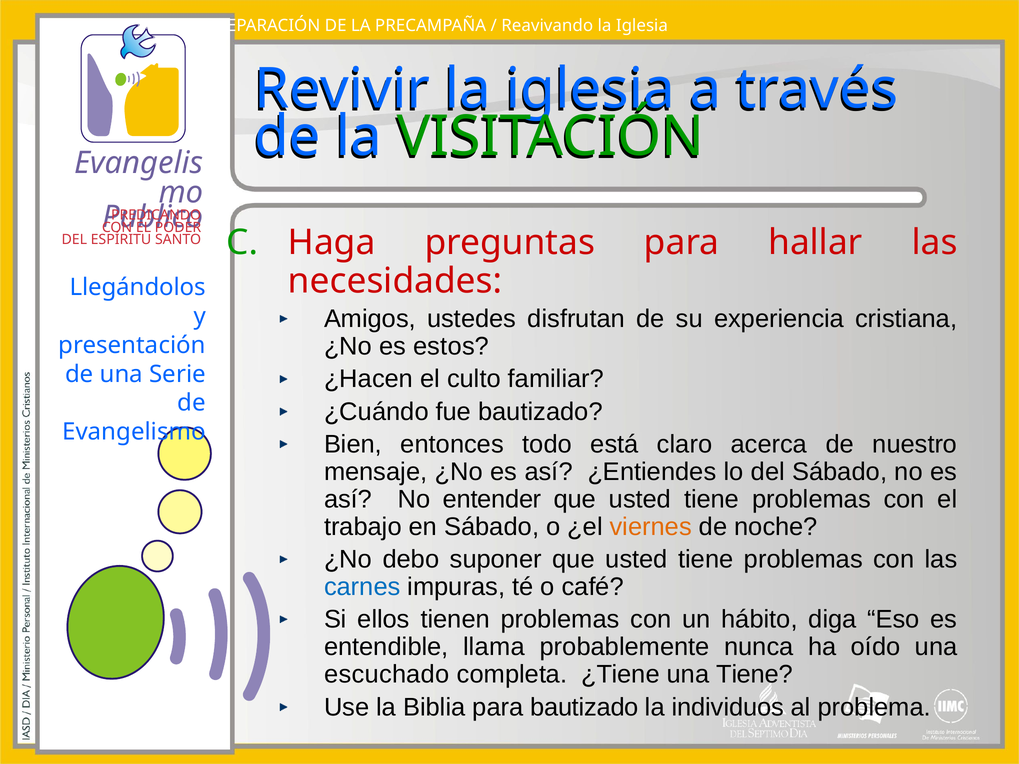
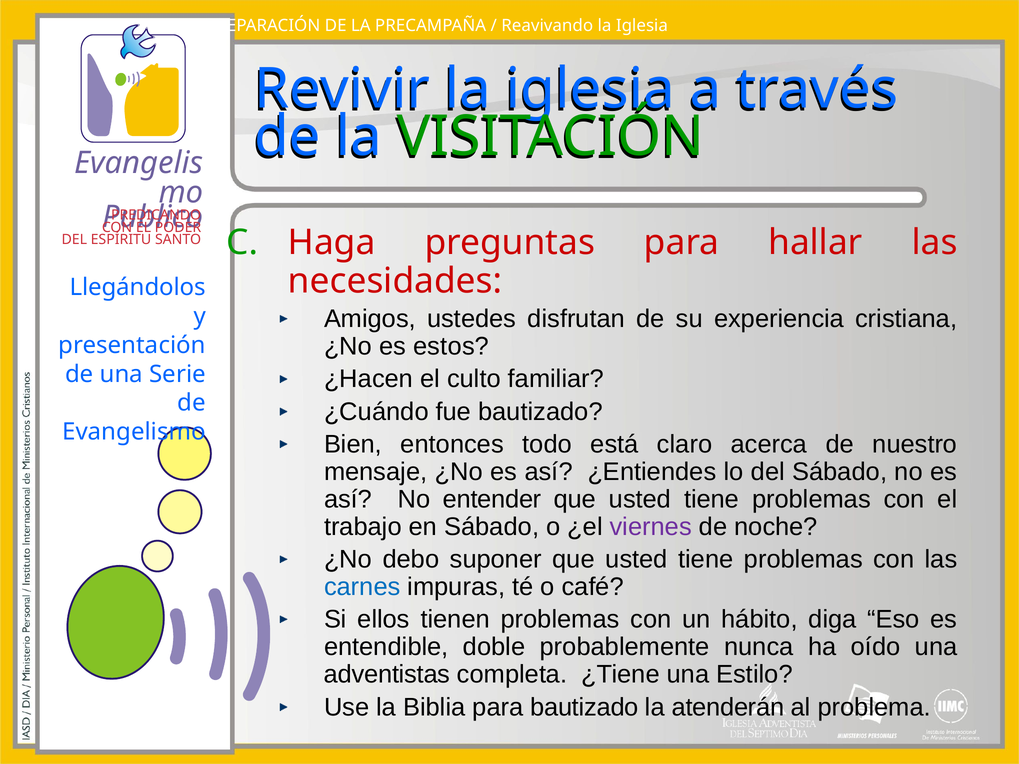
viernes colour: orange -> purple (651, 527)
llama: llama -> doble (494, 647)
escuchado: escuchado -> adventistas (387, 675)
una Tiene: Tiene -> Estilo (754, 675)
individuos: individuos -> atenderán (728, 707)
